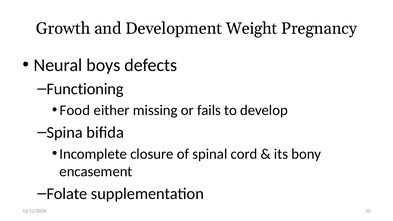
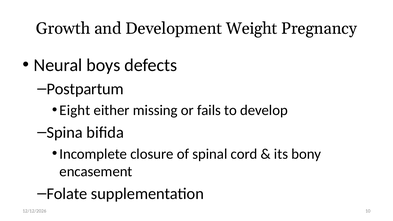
Functioning: Functioning -> Postpartum (85, 89)
Food: Food -> Eight (75, 110)
